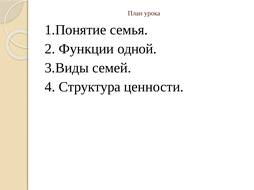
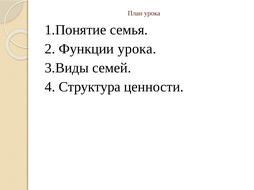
Функции одной: одной -> урока (137, 49)
